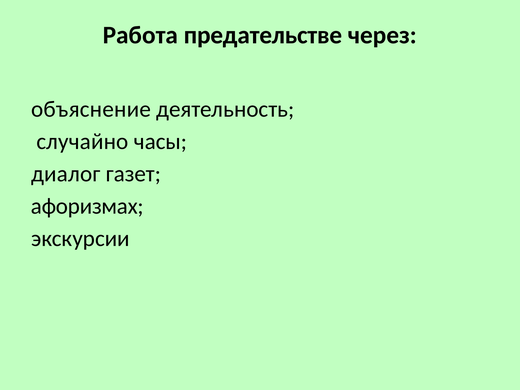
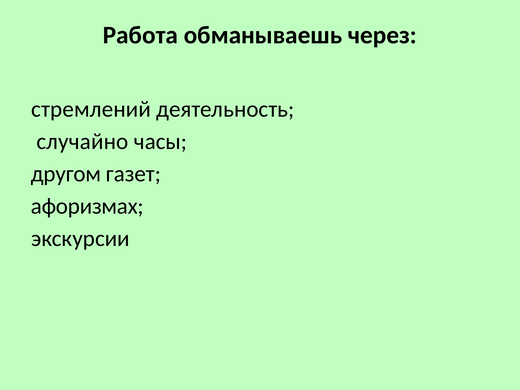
предательстве: предательстве -> обманываешь (263, 35)
объяснение: объяснение -> стремлений (91, 109)
диалог: диалог -> другом (66, 174)
